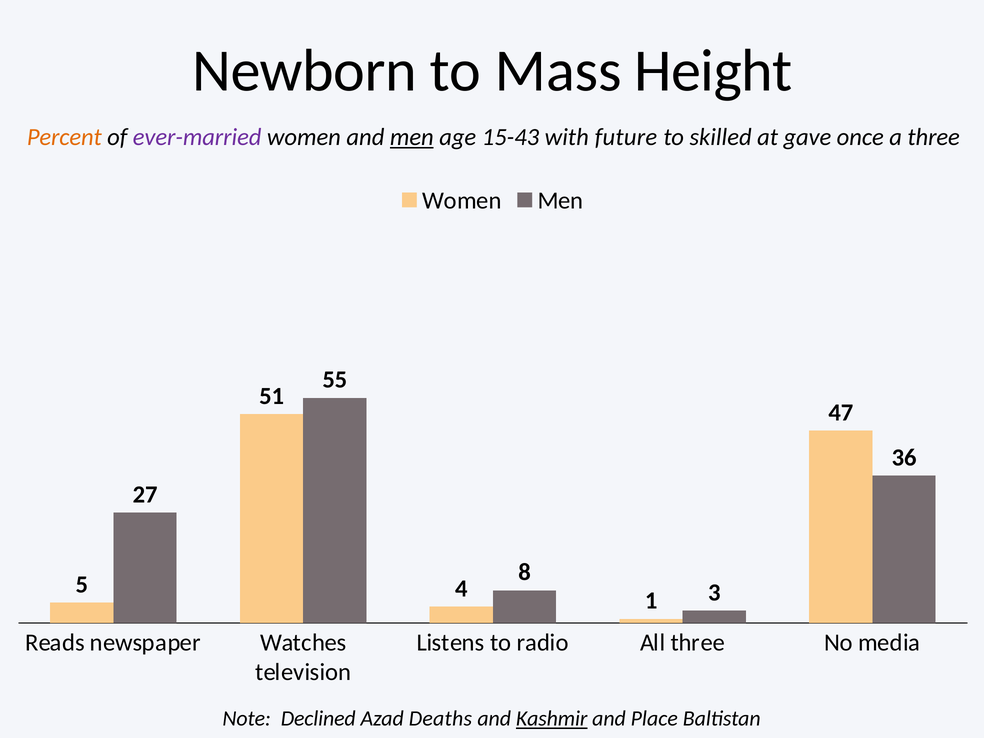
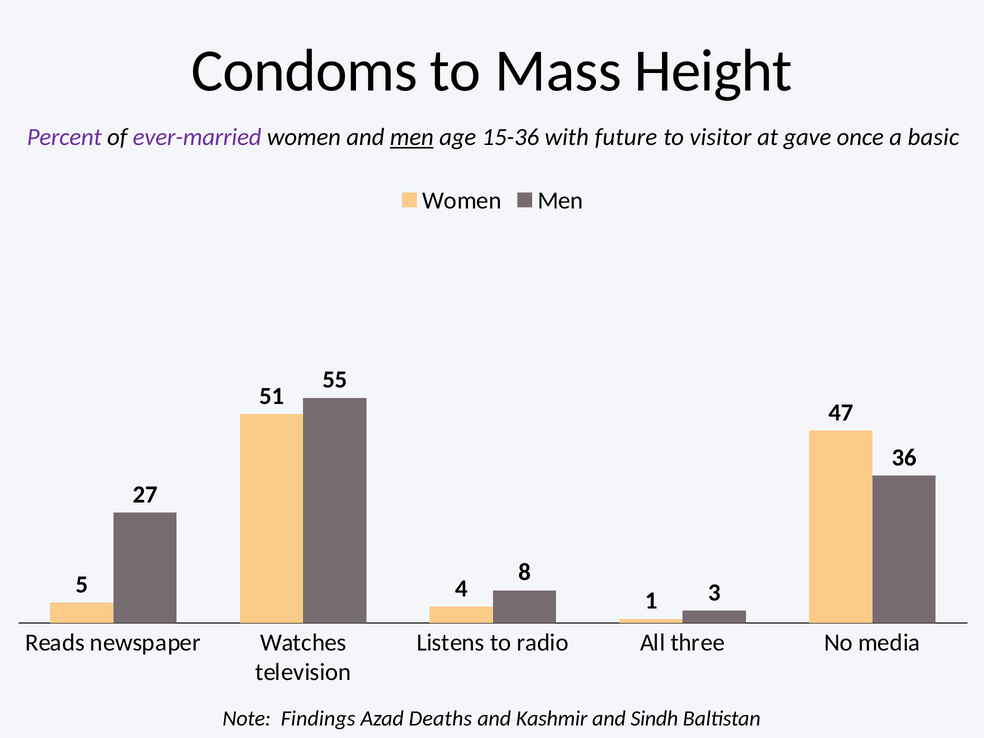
Newborn: Newborn -> Condoms (305, 71)
Percent colour: orange -> purple (64, 137)
15-43: 15-43 -> 15-36 (510, 137)
skilled: skilled -> visitor (721, 137)
a three: three -> basic (933, 137)
Declined: Declined -> Findings (318, 719)
Kashmir underline: present -> none (552, 719)
Place: Place -> Sindh (654, 719)
